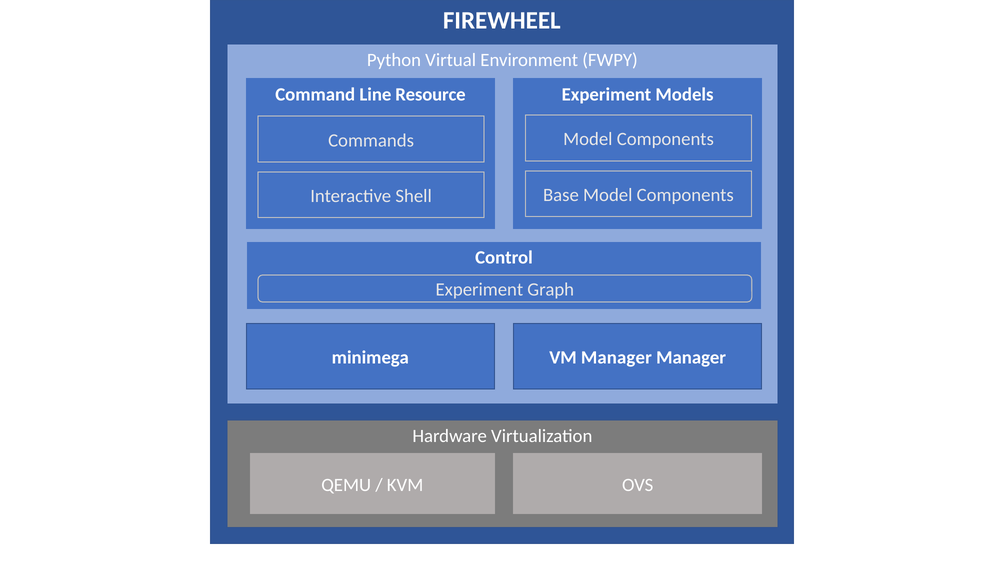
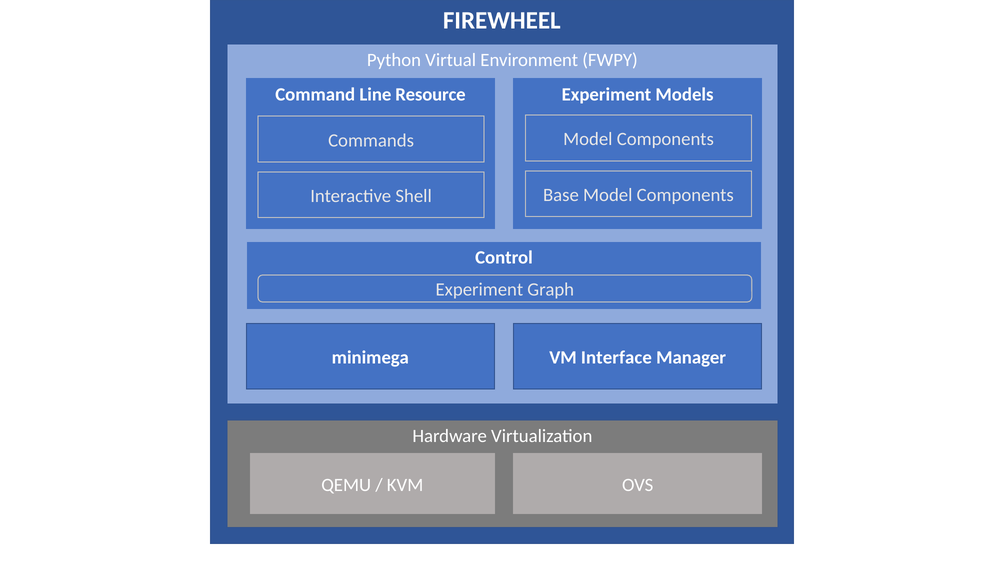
VM Manager: Manager -> Interface (616, 358)
